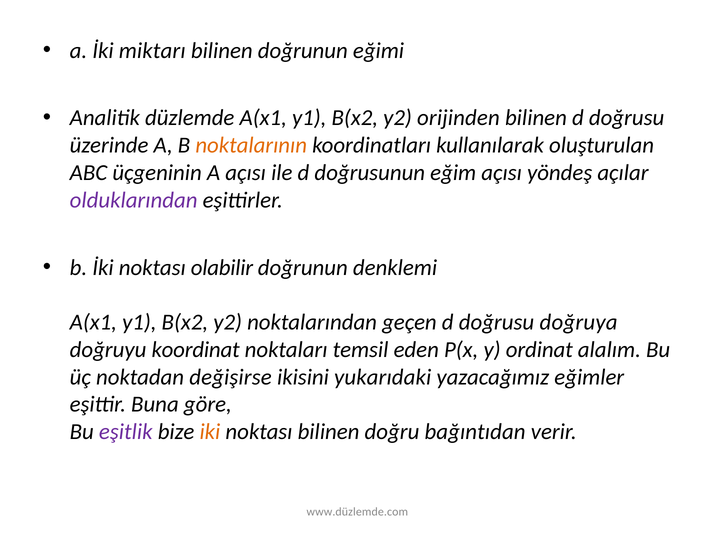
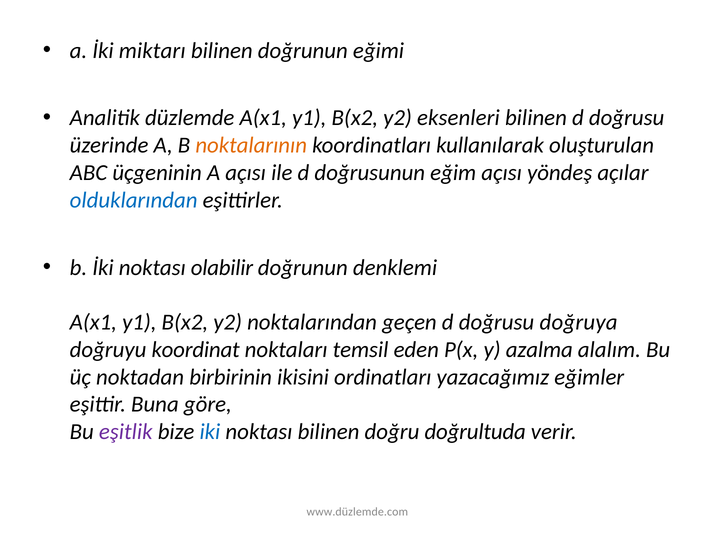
orijinden: orijinden -> eksenleri (458, 118)
olduklarından colour: purple -> blue (134, 200)
ordinat: ordinat -> azalma (539, 350)
değişirse: değişirse -> birbirinin (231, 377)
yukarıdaki: yukarıdaki -> ordinatları (383, 377)
iki colour: orange -> blue (210, 432)
bağıntıdan: bağıntıdan -> doğrultuda (475, 432)
